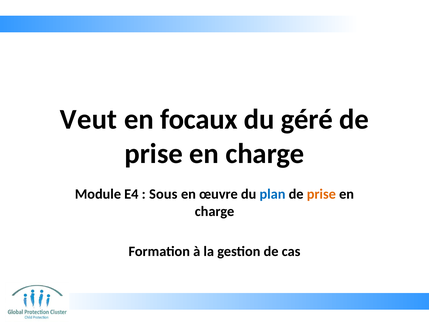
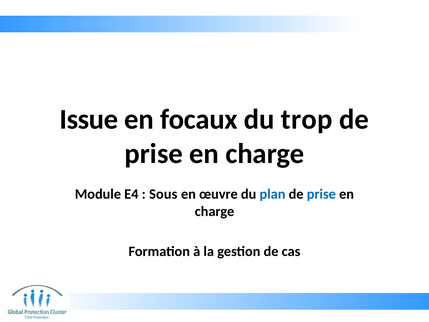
Veut: Veut -> Issue (89, 119)
géré: géré -> trop (307, 119)
prise colour: orange -> blue (321, 194)
